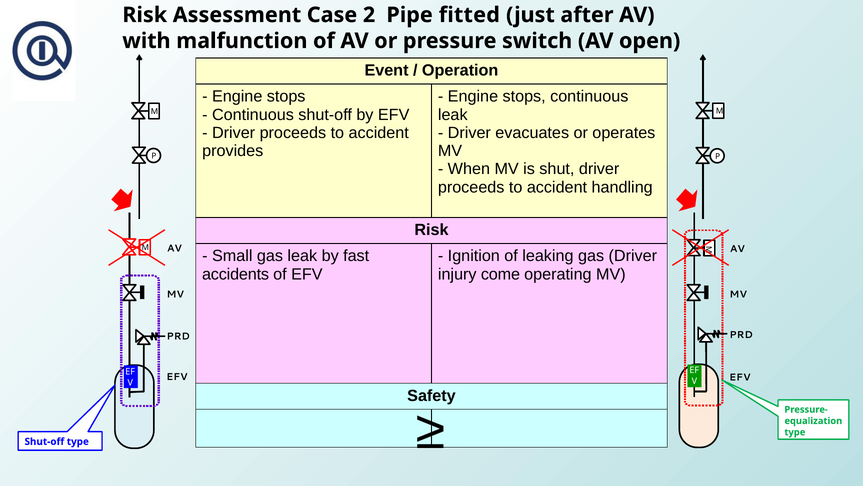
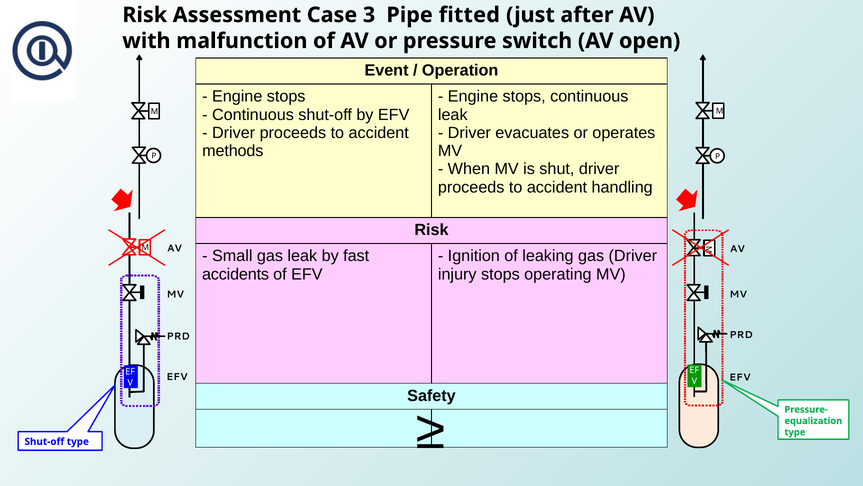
2: 2 -> 3 (369, 15)
provides: provides -> methods (233, 151)
injury come: come -> stops (500, 274)
